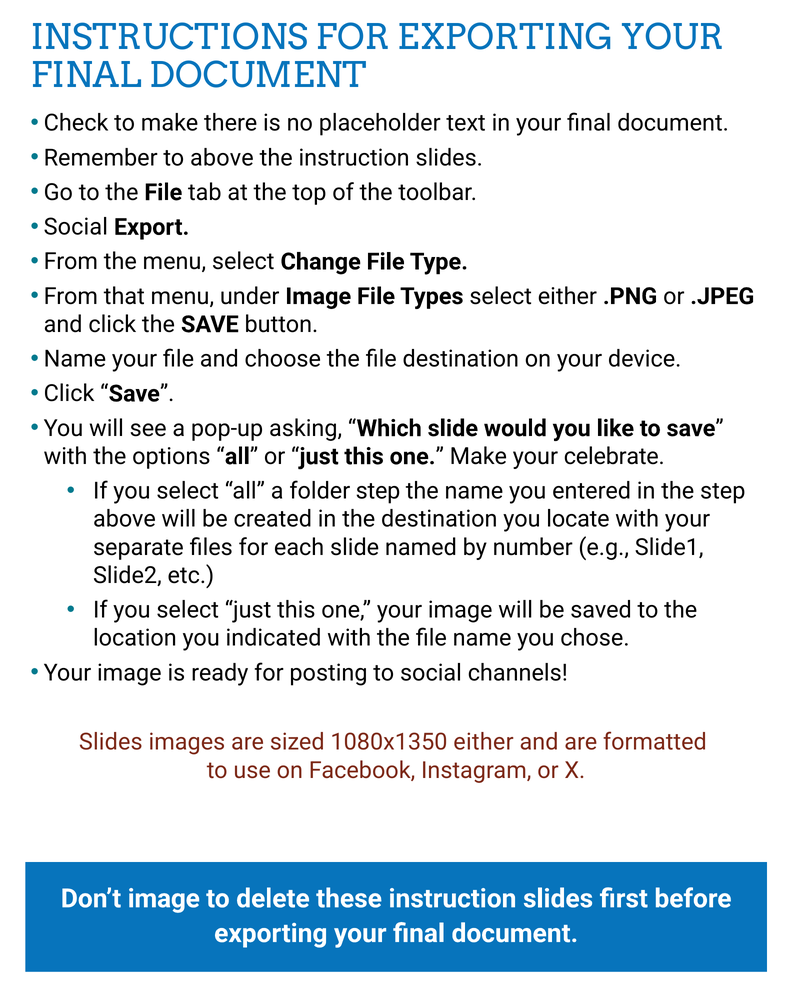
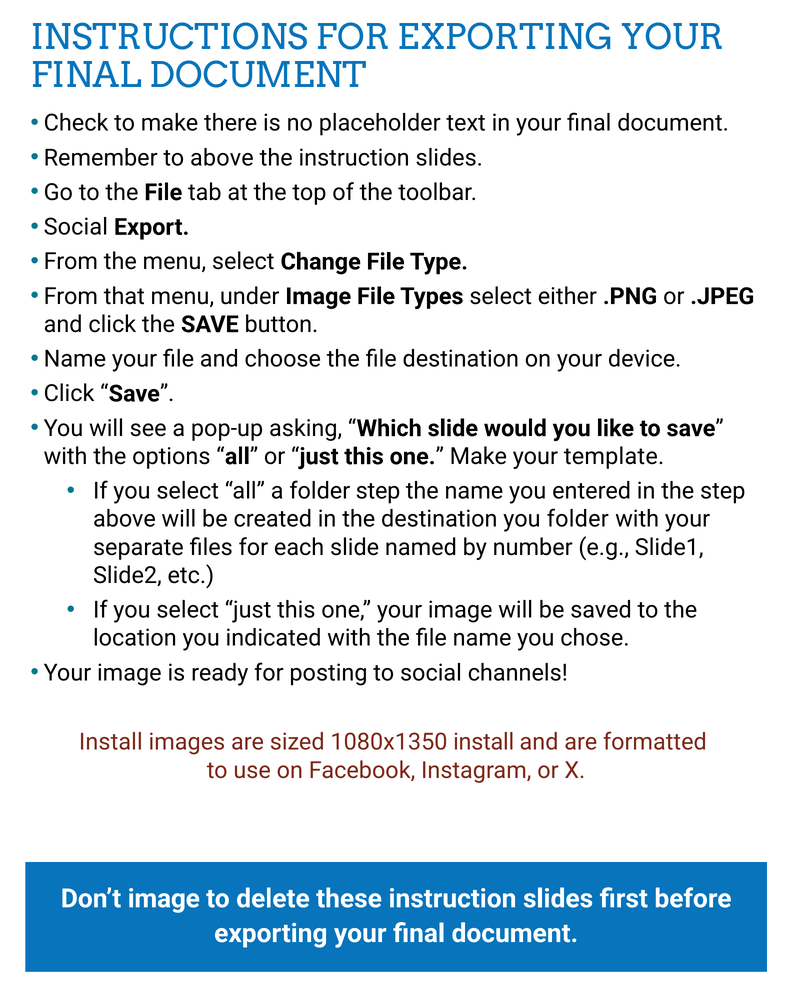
celebrate: celebrate -> template (614, 457)
you locate: locate -> folder (578, 520)
Slides: Slides -> Install (111, 743)
1080x1350 either: either -> install (484, 743)
